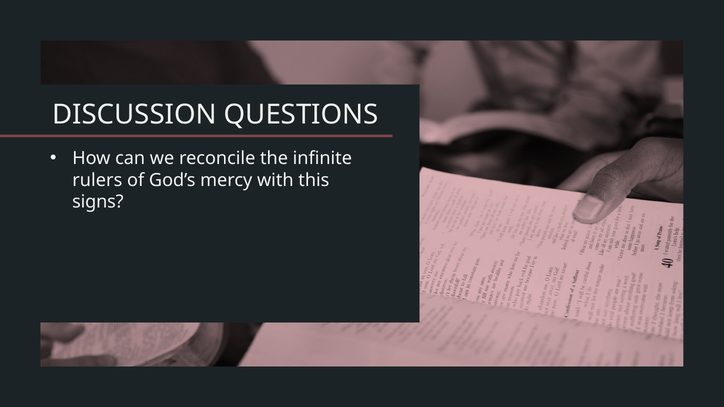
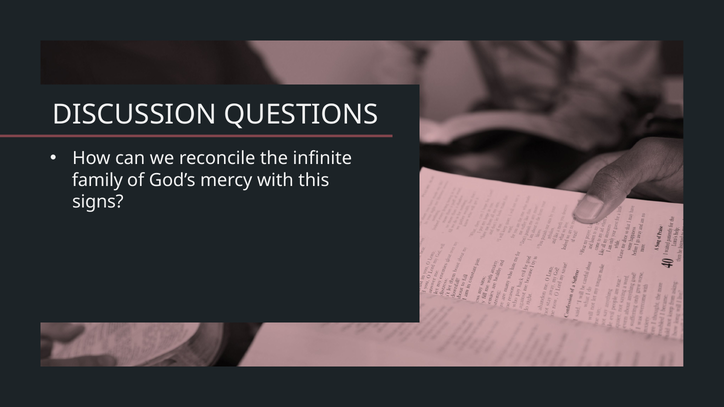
rulers: rulers -> family (97, 180)
